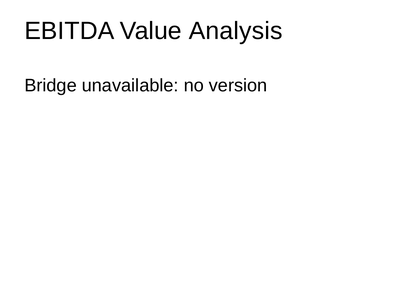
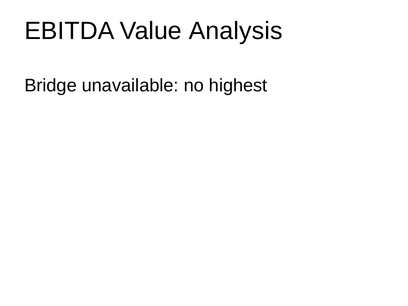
version: version -> highest (238, 86)
